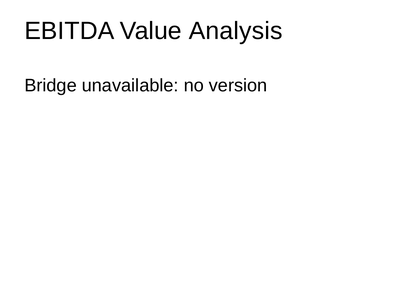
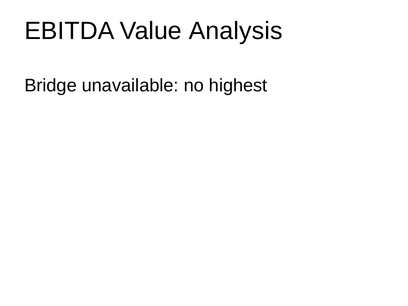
version: version -> highest (238, 86)
